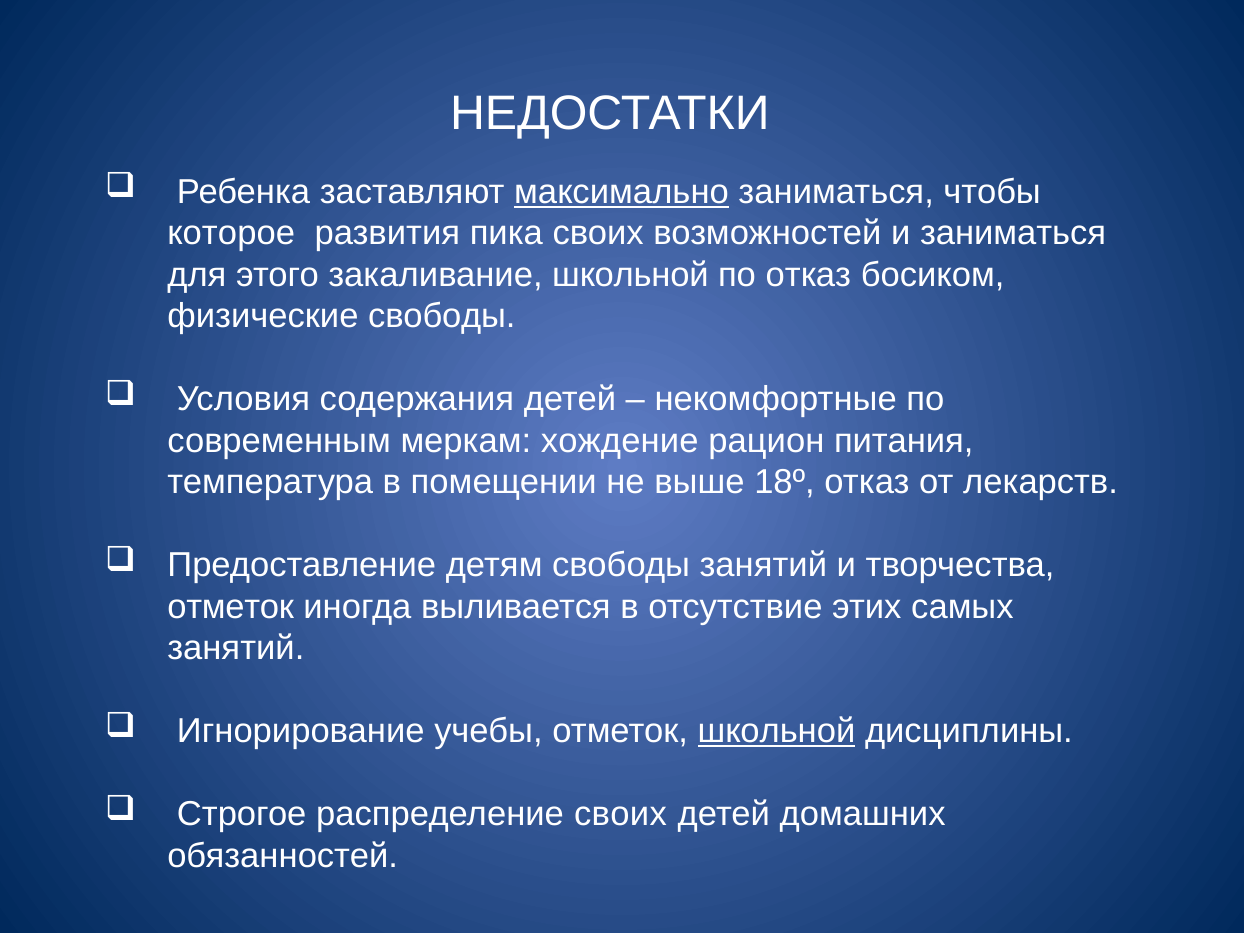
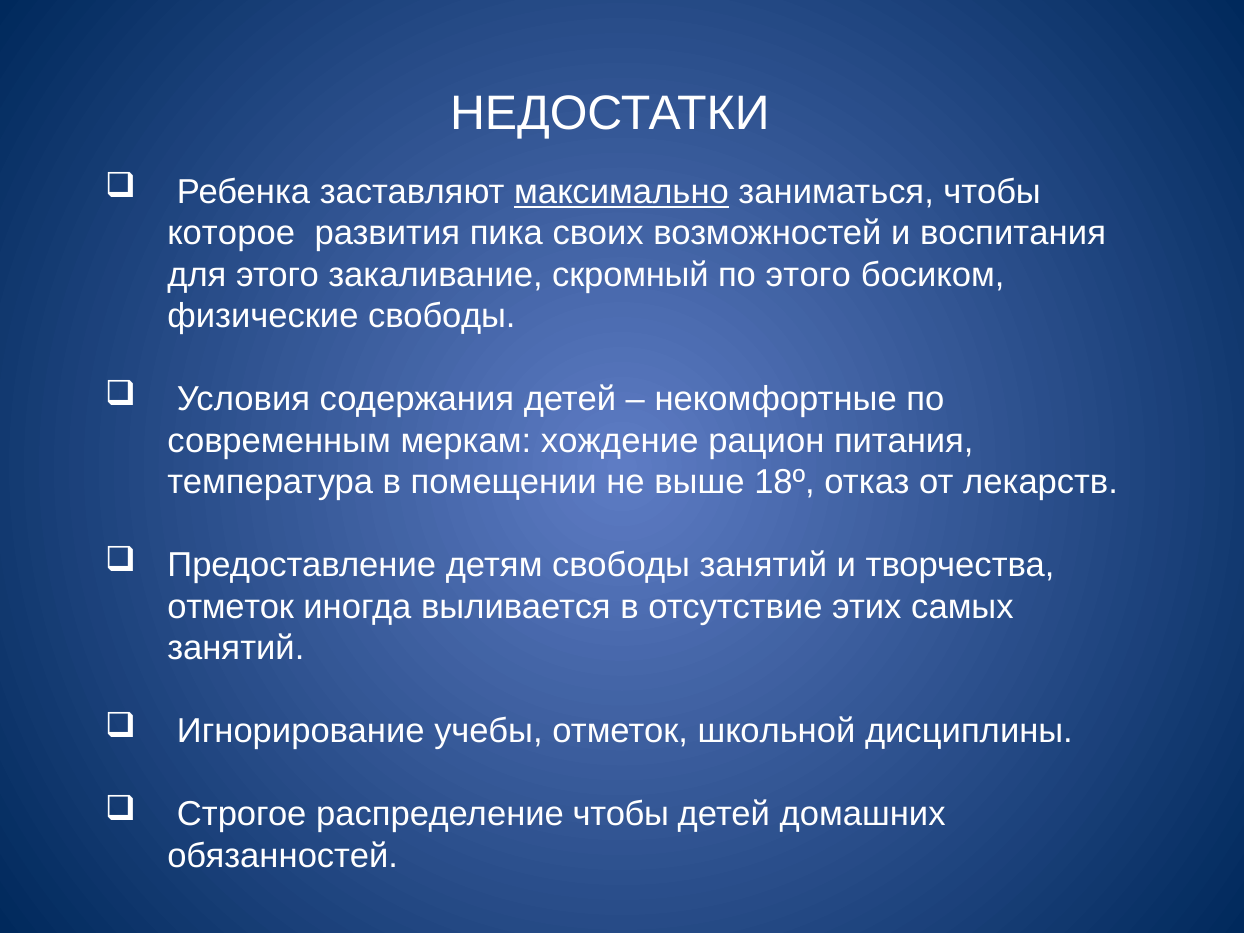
и заниматься: заниматься -> воспитания (1013, 234)
закаливание школьной: школьной -> скромный (630, 275)
по отказ: отказ -> этого (808, 275)
школьной underline: present -> none (776, 731)
распределение своих: своих -> чтобы (621, 814)
